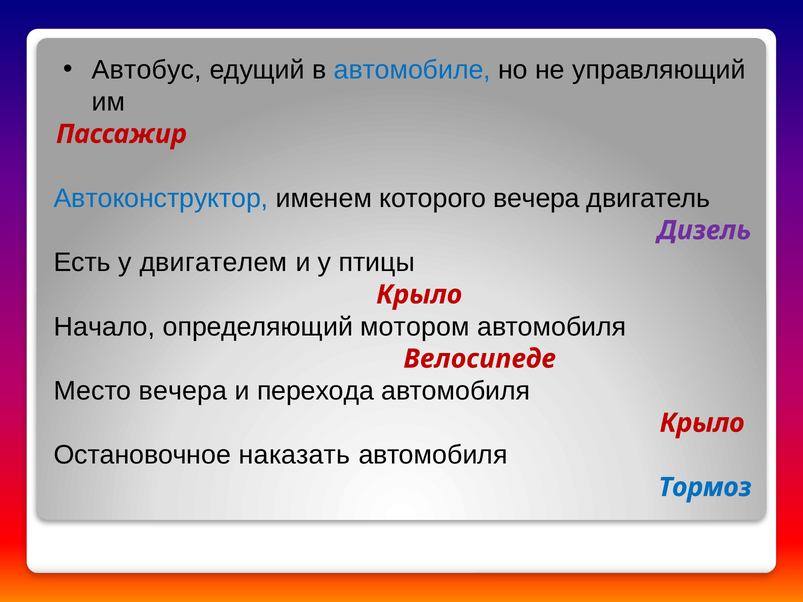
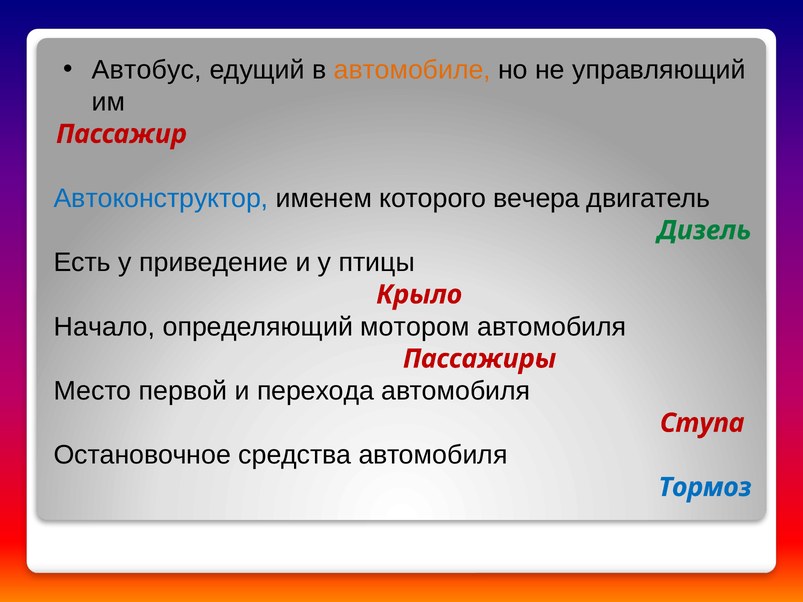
автомобиле colour: blue -> orange (412, 70)
Дизель colour: purple -> green (704, 230)
двигателем: двигателем -> приведение (214, 263)
Велосипеде: Велосипеде -> Пассажиры (480, 359)
Место вечера: вечера -> первой (183, 391)
Крыло: Крыло -> Ступа (702, 423)
наказать: наказать -> средства (295, 455)
